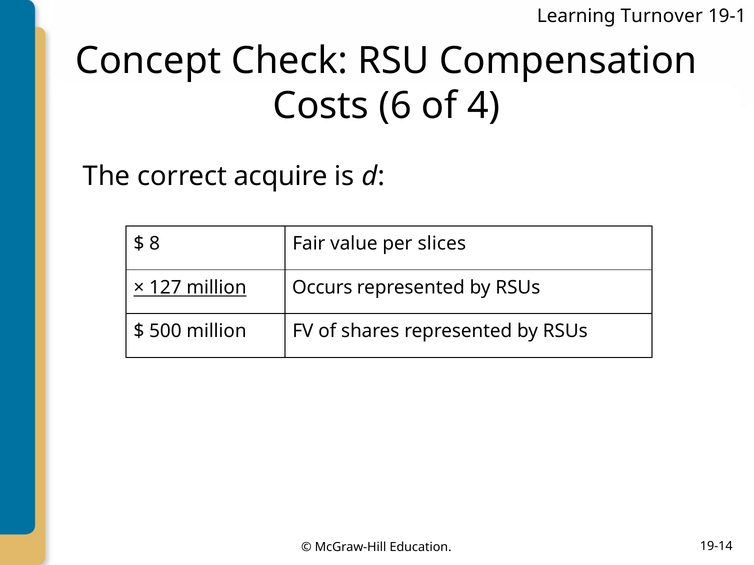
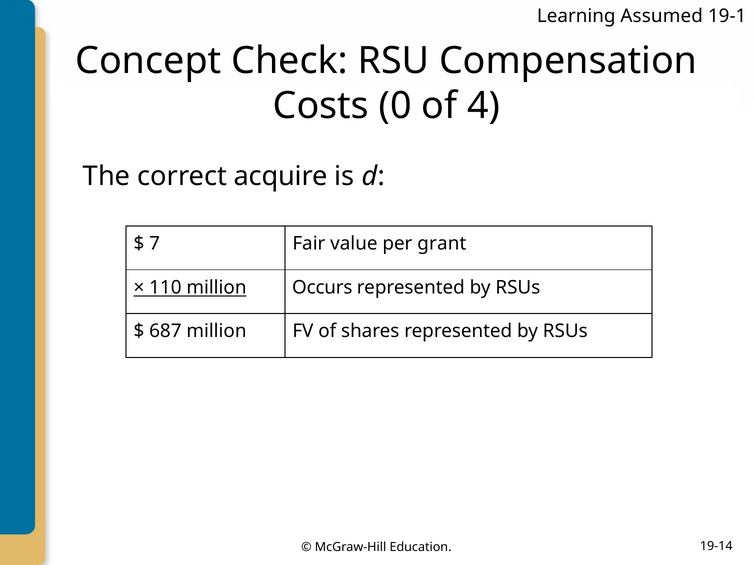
Turnover: Turnover -> Assumed (662, 16)
6: 6 -> 0 (395, 106)
8: 8 -> 7 (155, 244)
slices: slices -> grant (442, 244)
127: 127 -> 110 (165, 288)
500: 500 -> 687 (165, 331)
